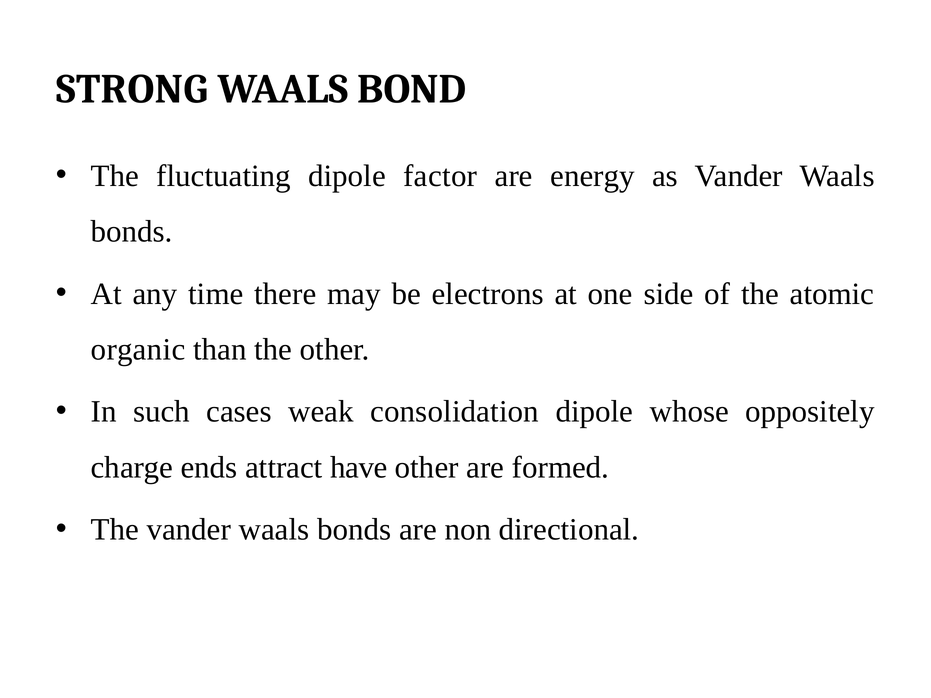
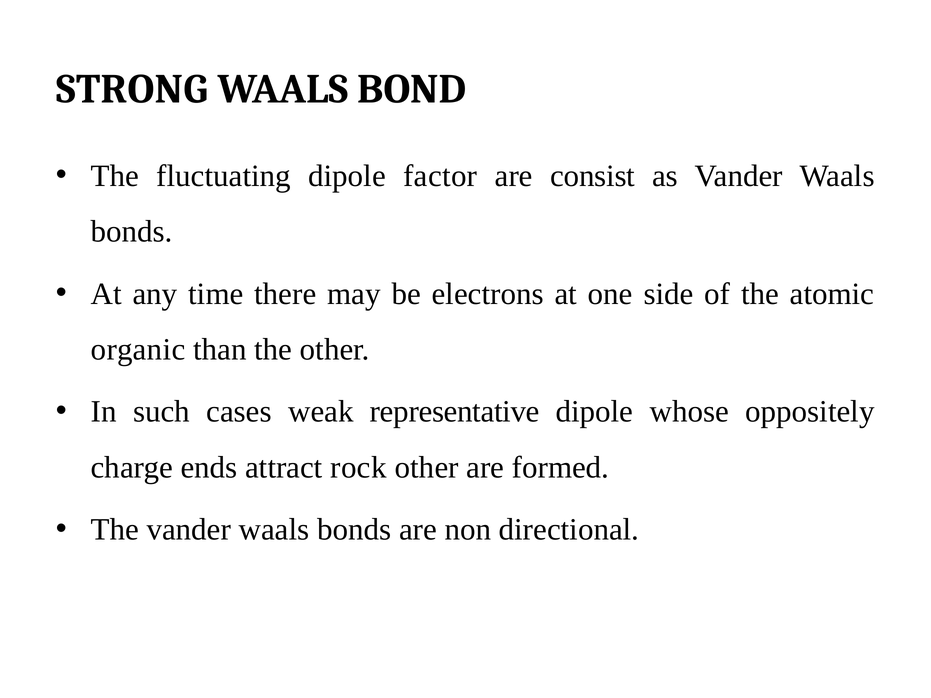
energy: energy -> consist (593, 176)
consolidation: consolidation -> representative (455, 412)
have: have -> rock (359, 468)
